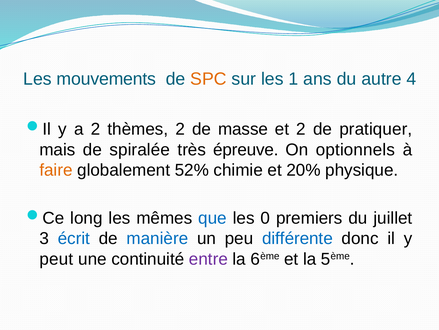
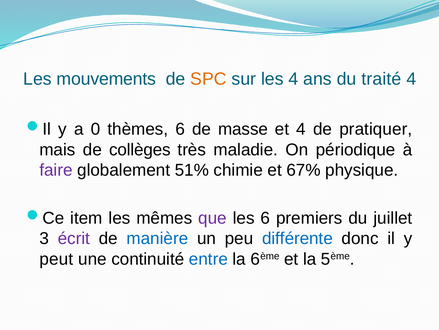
les 1: 1 -> 4 (293, 79)
autre: autre -> traité (381, 79)
a 2: 2 -> 0 (96, 129)
thèmes 2: 2 -> 6 (180, 129)
et 2: 2 -> 4 (301, 129)
spiralée: spiralée -> collèges (140, 149)
épreuve: épreuve -> maladie (246, 149)
optionnels: optionnels -> périodique (356, 149)
faire colour: orange -> purple (56, 170)
52%: 52% -> 51% (192, 170)
20%: 20% -> 67% (304, 170)
long: long -> item (86, 218)
que colour: blue -> purple (213, 218)
les 0: 0 -> 6 (265, 218)
écrit colour: blue -> purple (74, 238)
entre colour: purple -> blue (208, 258)
